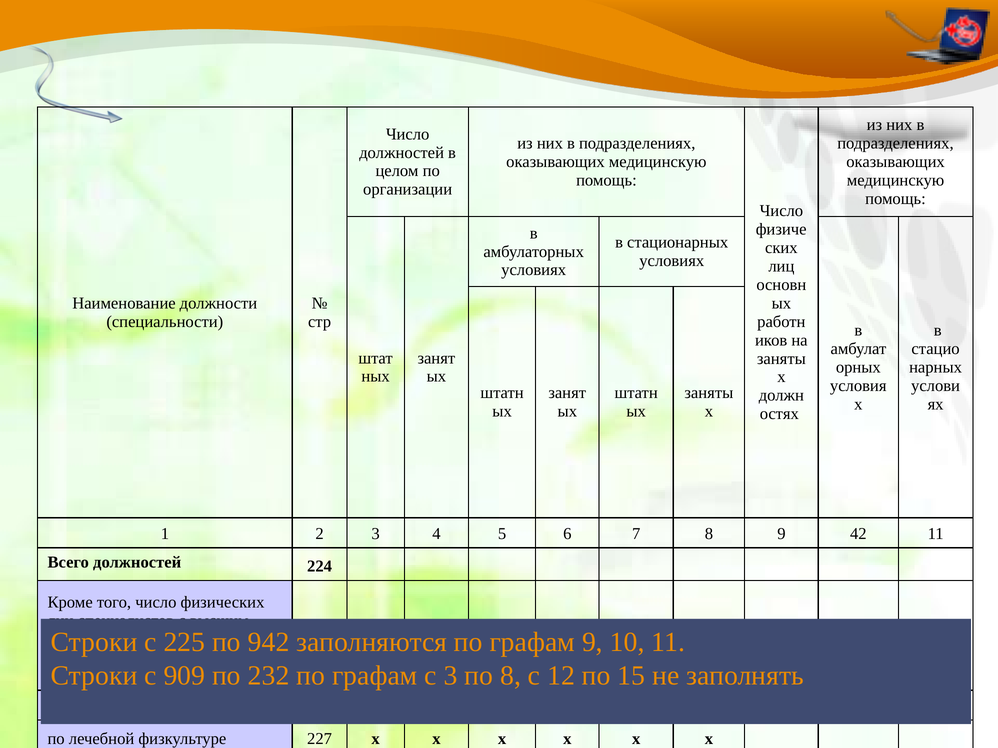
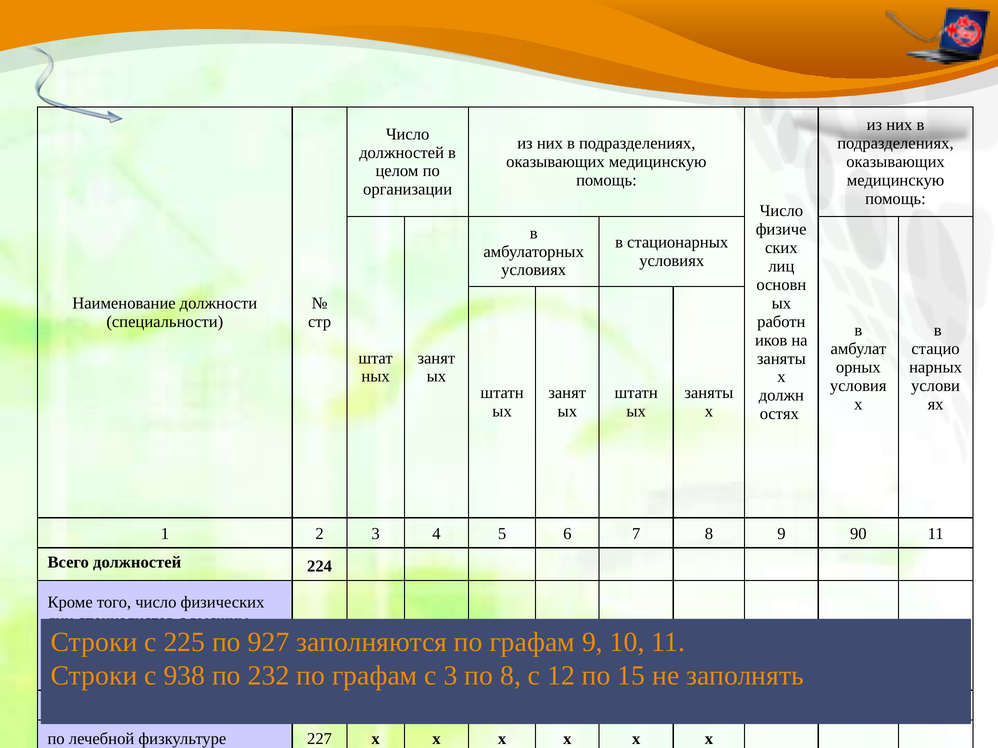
42: 42 -> 90 (858, 534)
942: 942 -> 927 (269, 643)
909: 909 -> 938 (184, 676)
